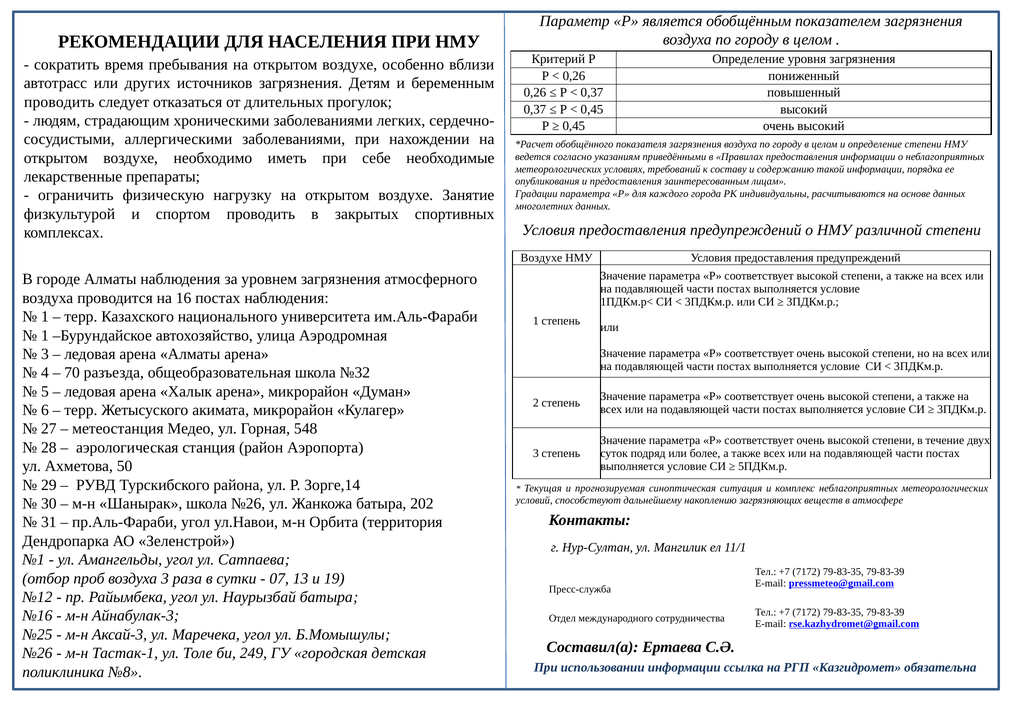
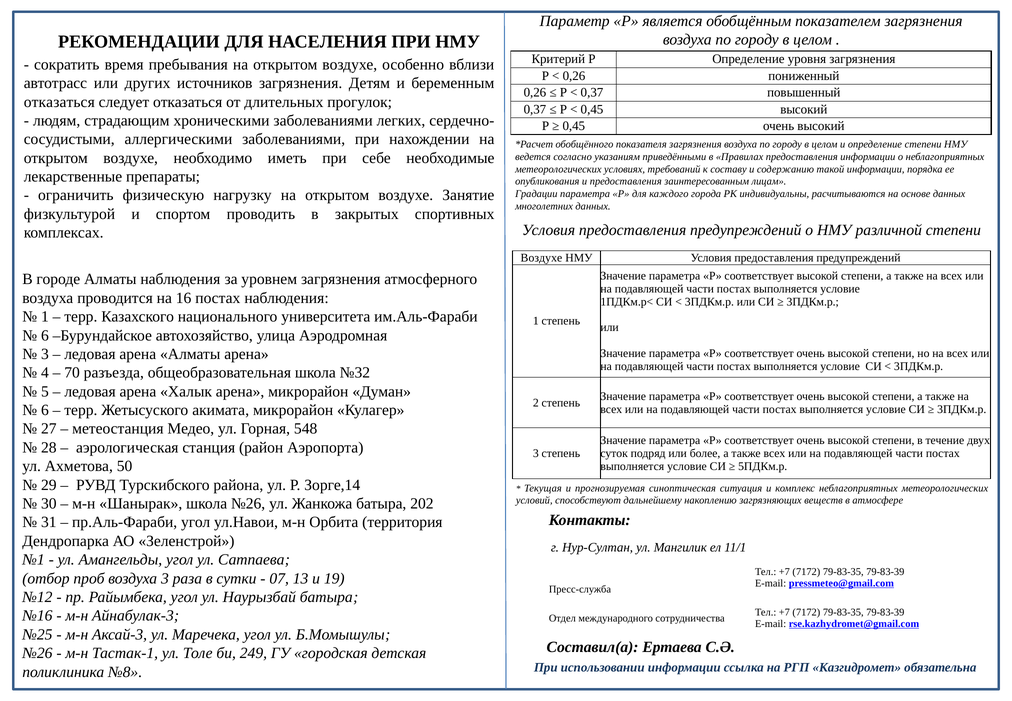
проводить: проводить -> отказаться (59, 102)
1: 1 -> 6 (45, 335)
